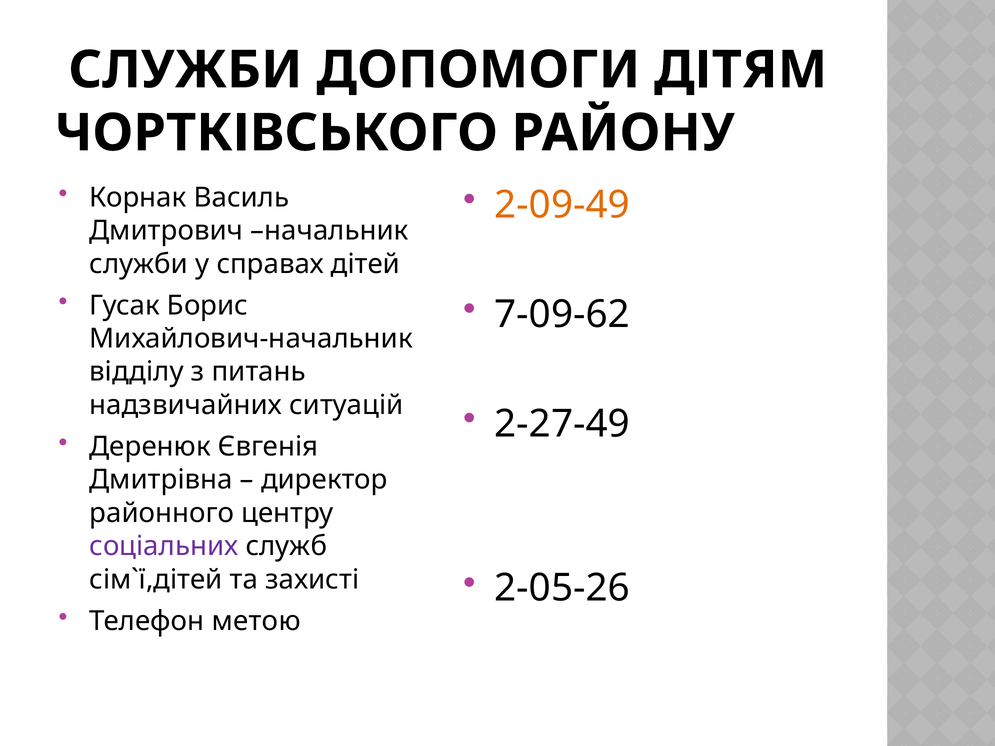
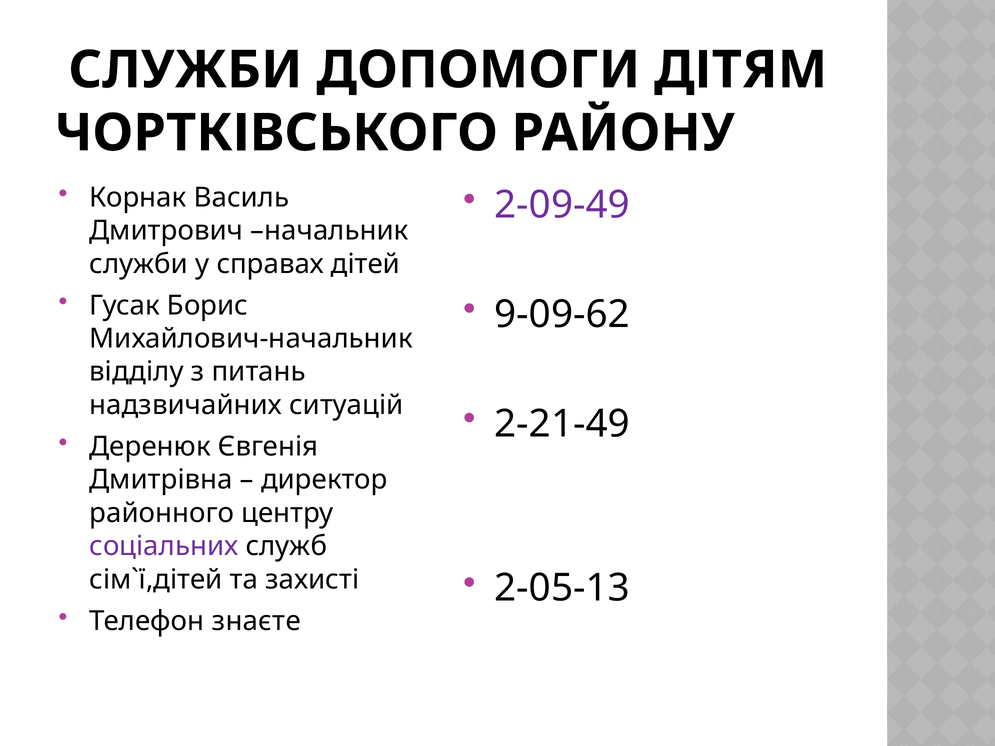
2-09-49 colour: orange -> purple (562, 205)
7-09-62: 7-09-62 -> 9-09-62 (562, 314)
2-27-49: 2-27-49 -> 2-21-49 (562, 424)
2-05-26: 2-05-26 -> 2-05-13 (562, 588)
метою: метою -> знаєте (256, 621)
